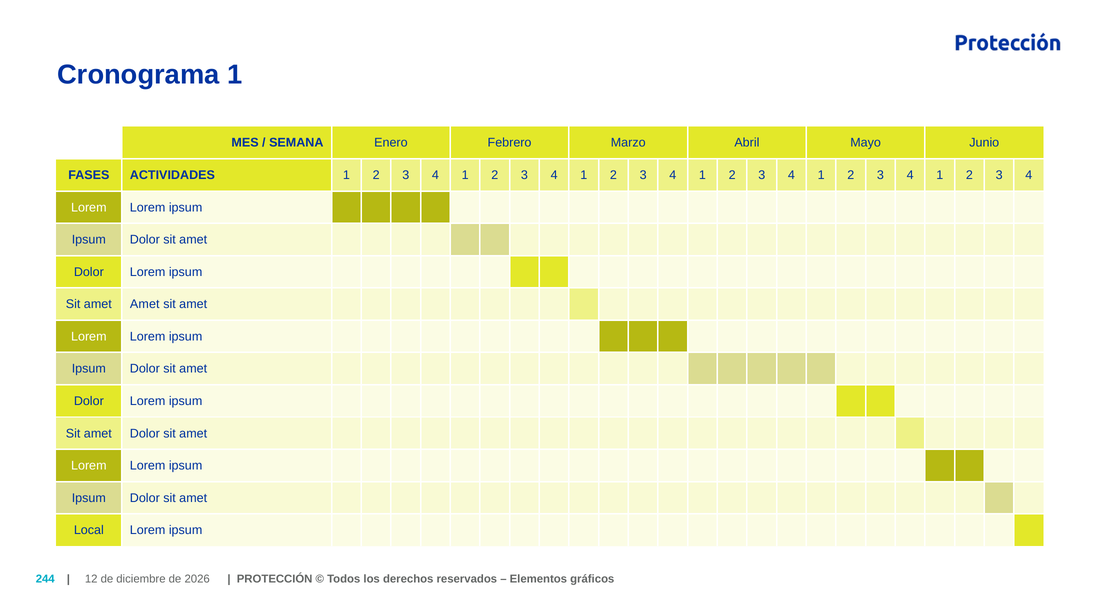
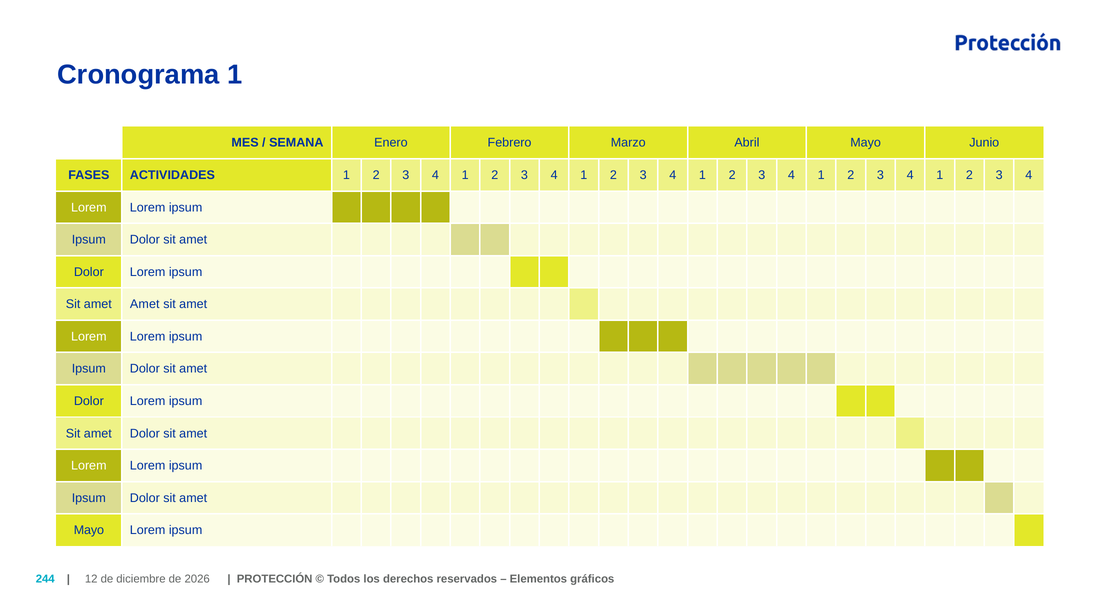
Local: Local -> Mayo (89, 530)
